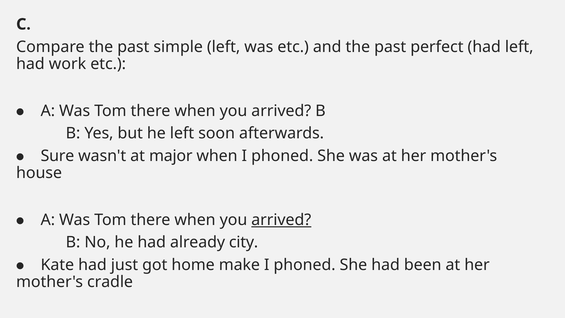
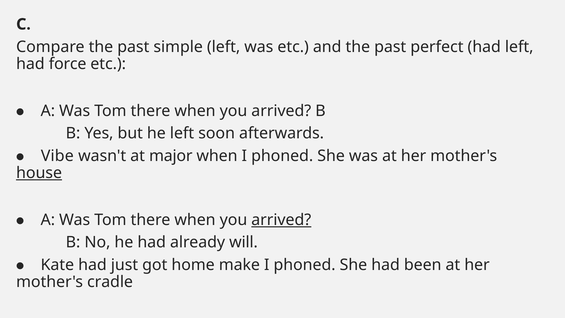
work: work -> force (68, 64)
Sure: Sure -> Vibe (57, 156)
house underline: none -> present (39, 173)
city: city -> will (244, 242)
